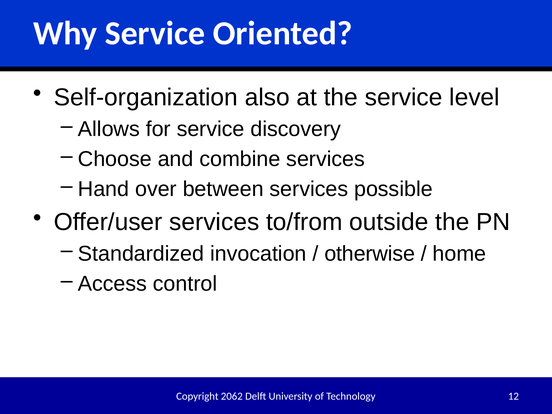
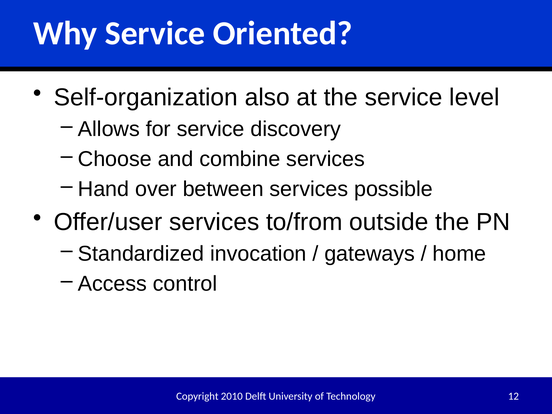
otherwise: otherwise -> gateways (370, 254)
2062: 2062 -> 2010 (232, 396)
